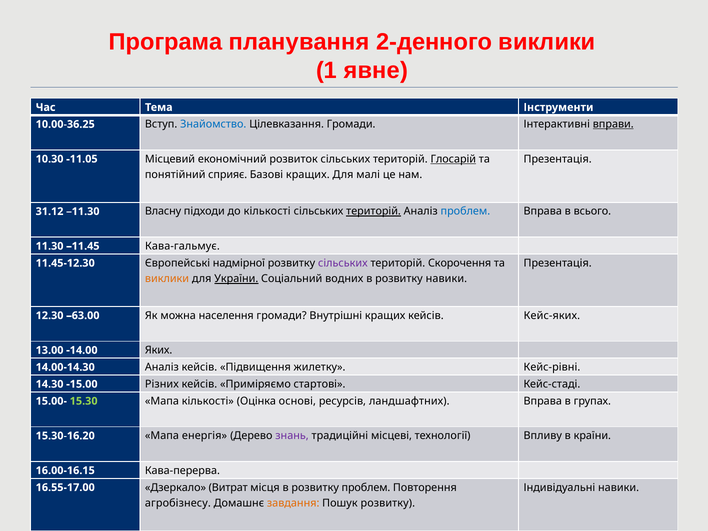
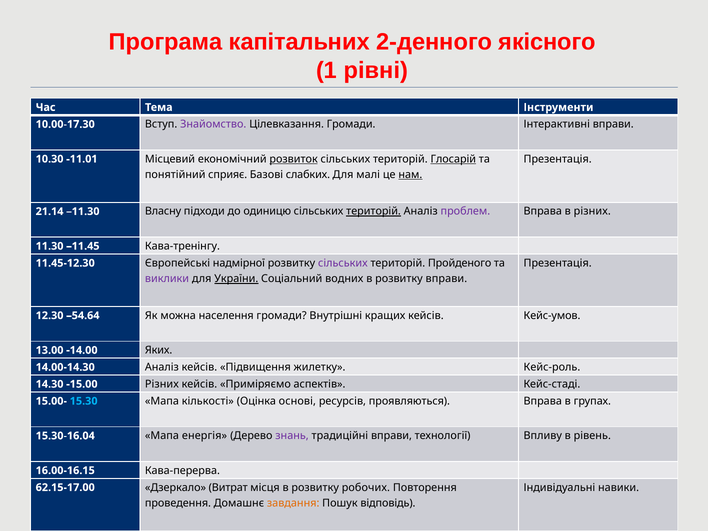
планування: планування -> капітальних (299, 42)
2-денного виклики: виклики -> якісного (547, 42)
явне: явне -> рівні (376, 70)
10.00-36.25: 10.00-36.25 -> 10.00-17.30 (65, 124)
Знайомство colour: blue -> purple (213, 124)
вправи underline: present -> none (613, 124)
-11.05: -11.05 -> -11.01 (82, 159)
розвиток underline: none -> present (294, 159)
Базові кращих: кращих -> слабких (308, 175)
нам underline: none -> present (410, 175)
31.12: 31.12 -> 21.14 (50, 211)
до кількості: кількості -> одиницю (267, 211)
проблем colour: blue -> purple (465, 211)
в всього: всього -> різних (592, 211)
Кава-гальмує: Кава-гальмує -> Кава-тренінгу (182, 246)
Скорочення: Скорочення -> Пройденого (460, 263)
виклики colour: orange -> purple (167, 279)
розвитку навики: навики -> вправи (446, 279)
–63.00: –63.00 -> –54.64 (83, 316)
Кейс-яких: Кейс-яких -> Кейс-умов (552, 316)
Кейс-рівні: Кейс-рівні -> Кейс-роль (552, 367)
стартові: стартові -> аспектів (320, 384)
15.30 colour: light green -> light blue (84, 401)
ландшафтних: ландшафтних -> проявляються (409, 401)
15.30-16.20: 15.30-16.20 -> 15.30-16.04 (65, 436)
традиційні місцеві: місцеві -> вправи (392, 436)
країни: країни -> рівень (592, 436)
16.55-17.00: 16.55-17.00 -> 62.15-17.00 (65, 487)
розвитку проблем: проблем -> робочих (366, 487)
агробізнесу: агробізнесу -> проведення (178, 503)
Пошук розвитку: розвитку -> відповідь (388, 503)
